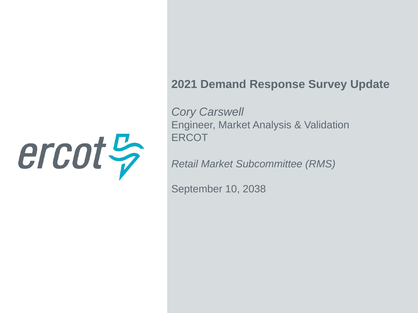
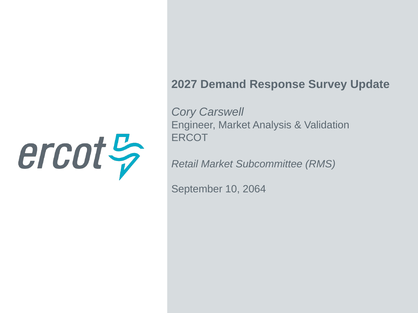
2021: 2021 -> 2027 (184, 84)
2038: 2038 -> 2064 (254, 189)
